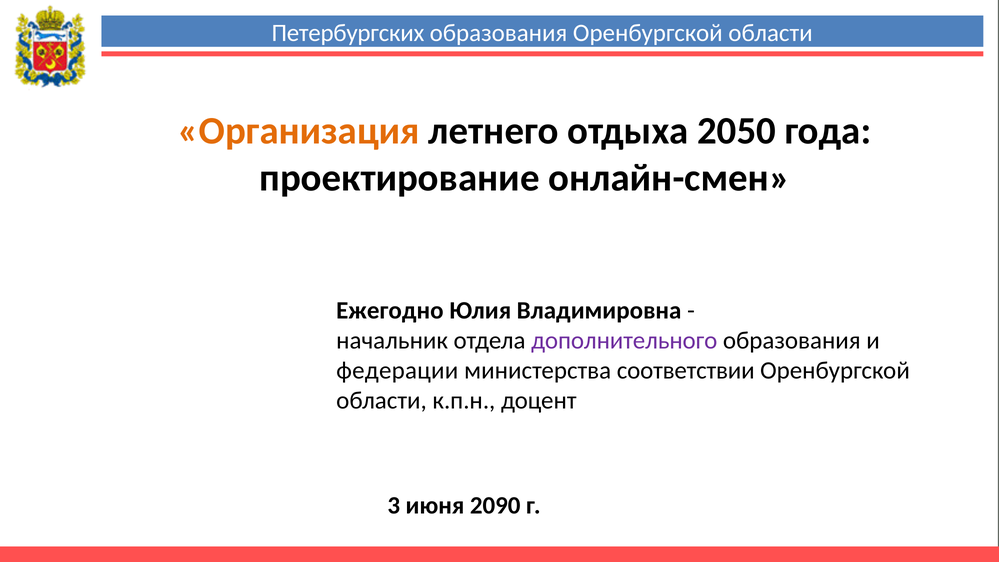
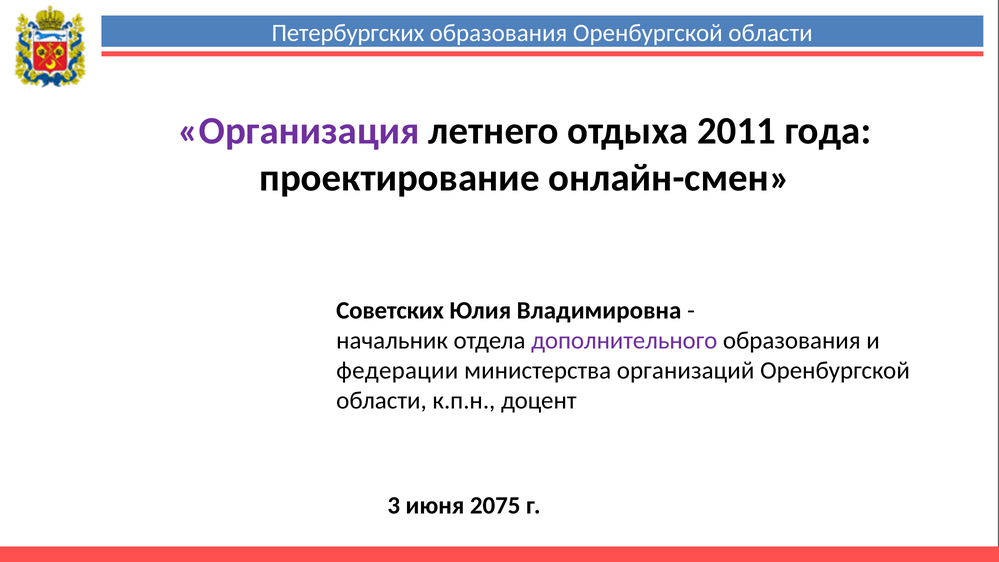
Организация colour: orange -> purple (299, 131)
2050: 2050 -> 2011 (737, 131)
Ежегодно: Ежегодно -> Советских (390, 310)
соответствии: соответствии -> организаций (686, 370)
2090: 2090 -> 2075 (495, 505)
